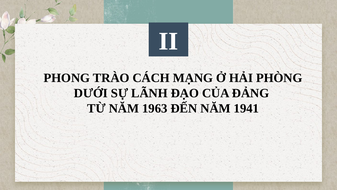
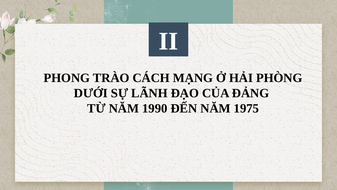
1963: 1963 -> 1990 (155, 108)
1941: 1941 -> 1975 (246, 108)
